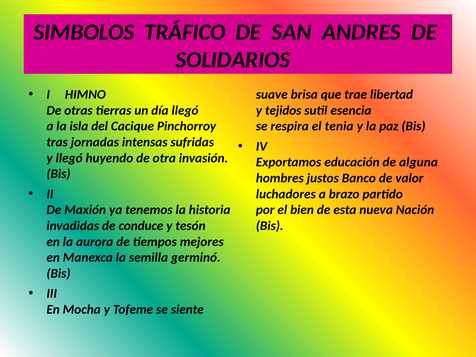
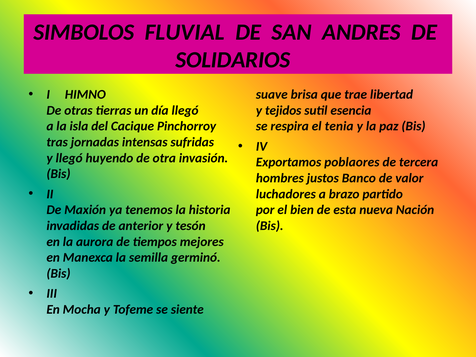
TRÁFICO: TRÁFICO -> FLUVIAL (185, 32)
educación: educación -> poblaores (352, 162)
alguna: alguna -> tercera (419, 162)
conduce: conduce -> anterior (141, 226)
